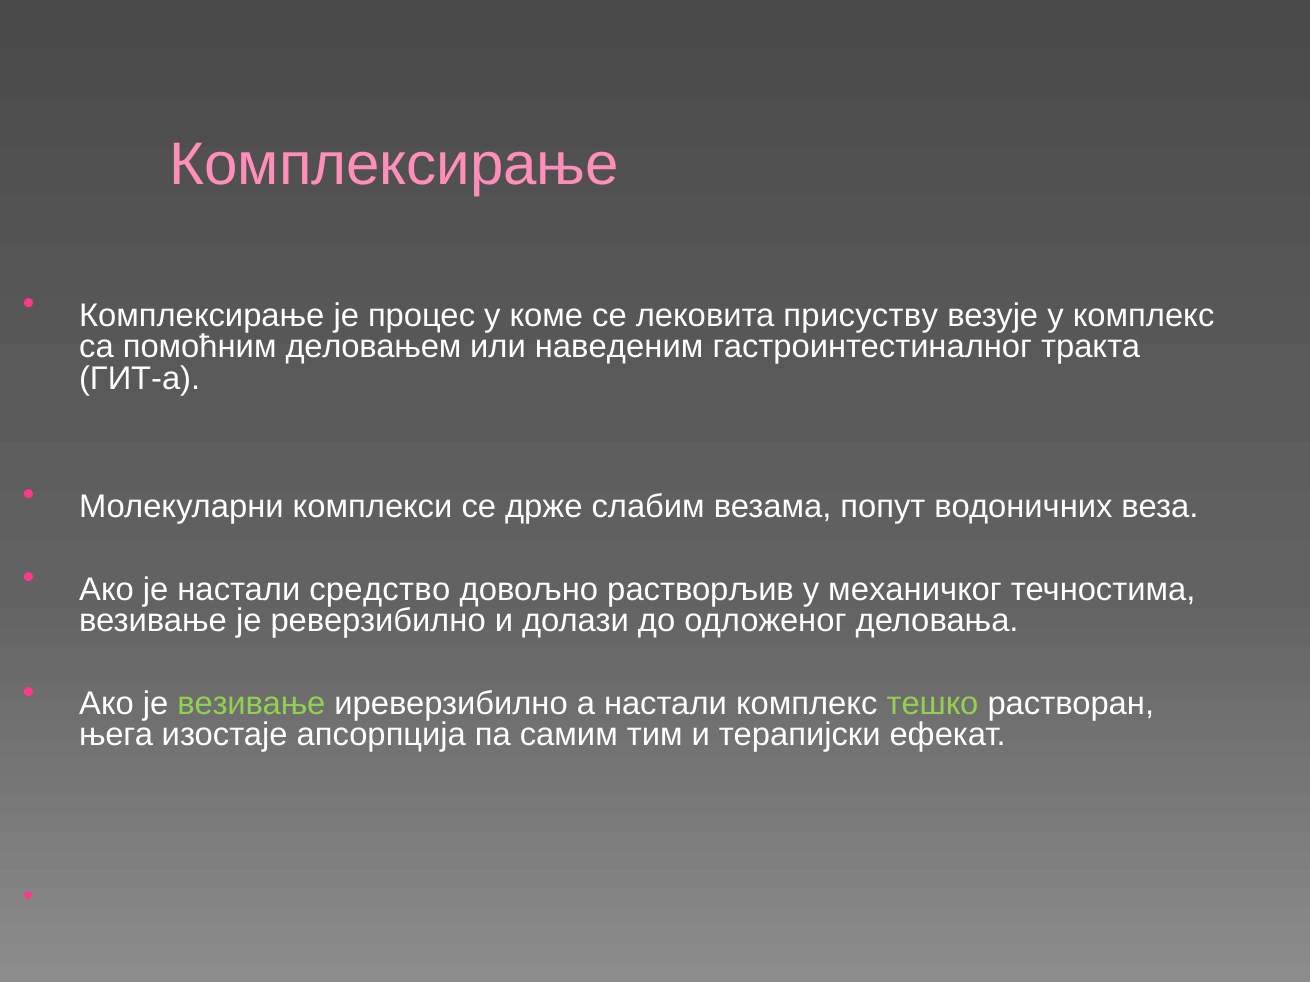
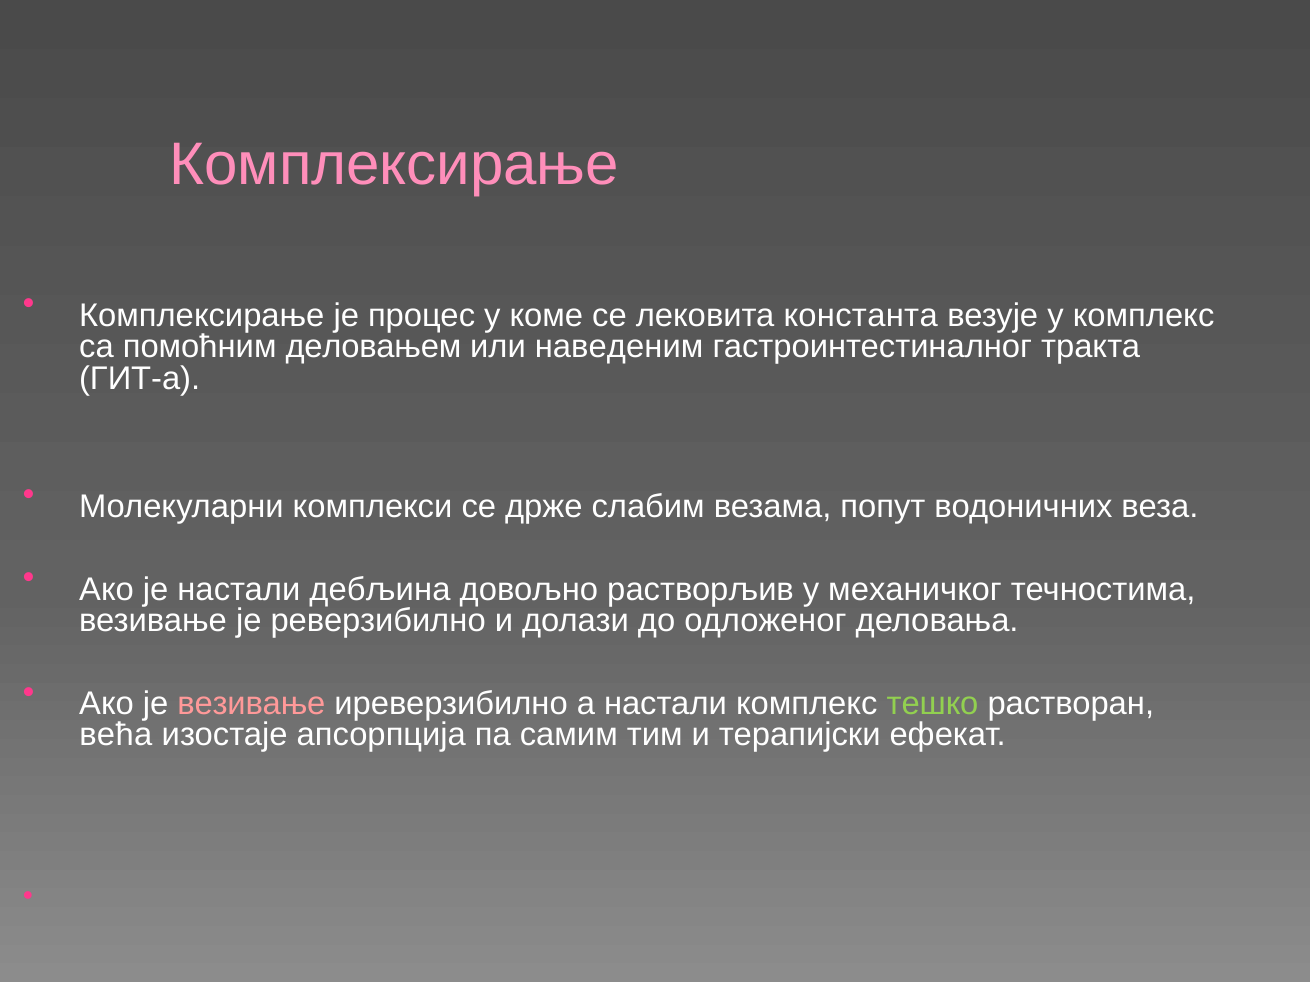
присуству: присуству -> константа (861, 316)
средство: средство -> дебљина (380, 590)
везивање colour: light green -> pink (251, 704)
њега: њега -> већа (116, 736)
